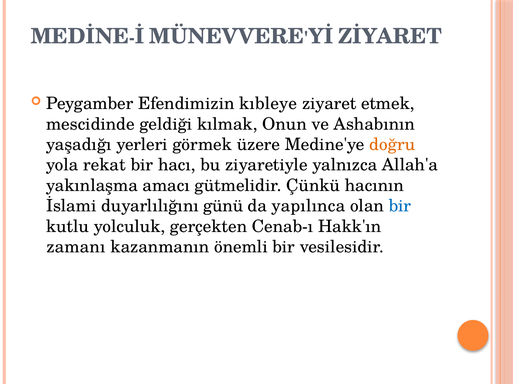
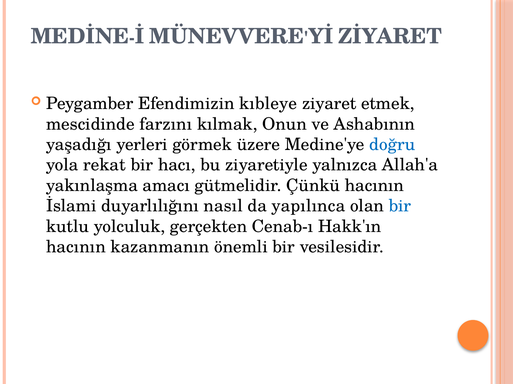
geldiği: geldiği -> farzını (166, 124)
doğru colour: orange -> blue (392, 145)
günü: günü -> nasıl (223, 206)
zamanı: zamanı -> hacının (76, 247)
